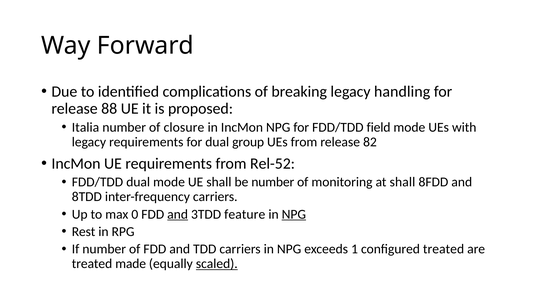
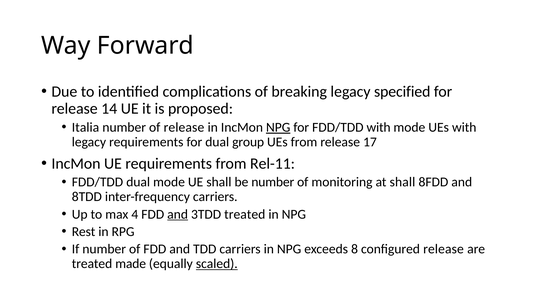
handling: handling -> specified (402, 92)
88: 88 -> 14 (109, 109)
of closure: closure -> release (184, 127)
NPG underline: none -> present (278, 127)
FDD/TDD field: field -> with (379, 127)
82: 82 -> 17 (370, 142)
Rel-52: Rel-52 -> Rel-11 (273, 163)
0: 0 -> 4 (135, 214)
3TDD feature: feature -> treated (245, 214)
NPG underline: present -> none (294, 214)
1: 1 -> 8 (355, 249)
configured treated: treated -> release (443, 249)
